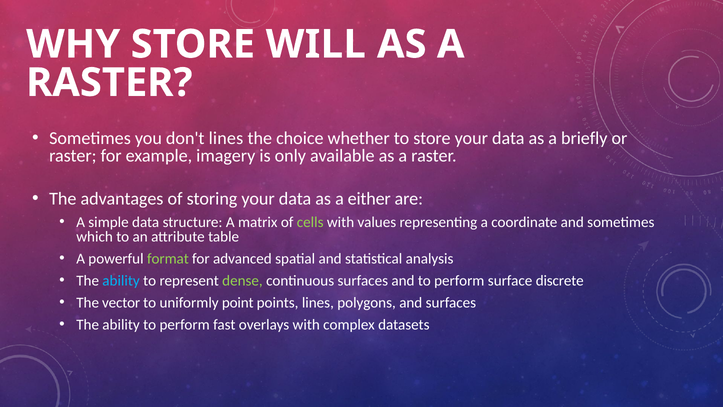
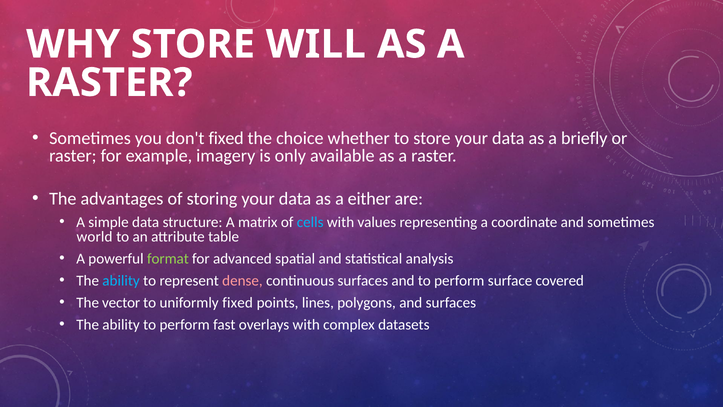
don't lines: lines -> fixed (226, 138)
cells colour: light green -> light blue (310, 222)
which: which -> world (95, 237)
dense colour: light green -> pink (242, 281)
discrete: discrete -> covered (560, 281)
uniformly point: point -> fixed (238, 303)
